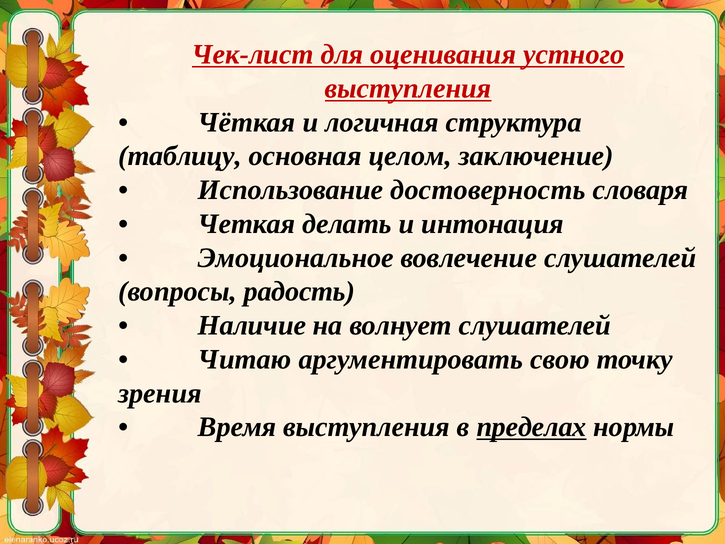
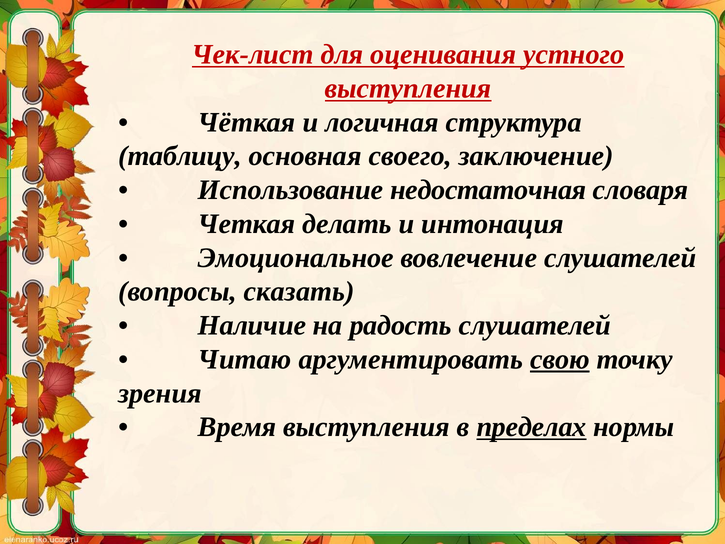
целом: целом -> своего (410, 156)
достоверность: достоверность -> недостаточная (488, 190)
радость: радость -> сказать (299, 291)
волнует: волнует -> радость (401, 325)
свою underline: none -> present (560, 359)
